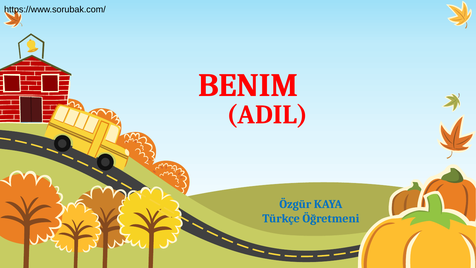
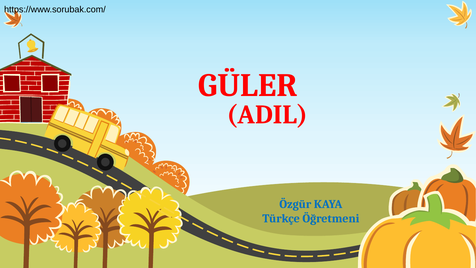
BENIM: BENIM -> GÜLER (248, 85)
